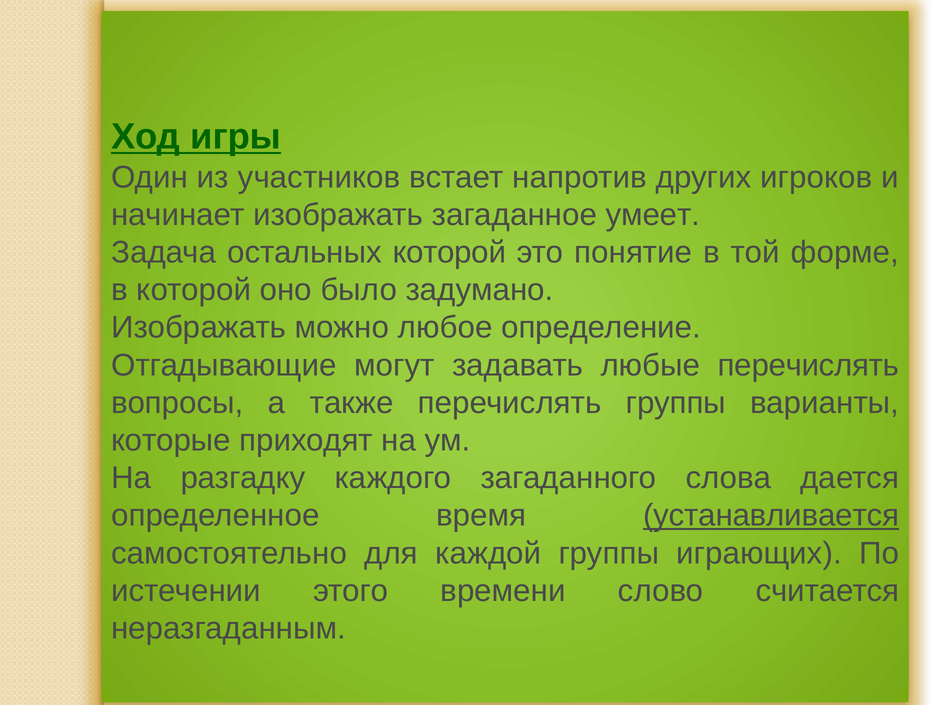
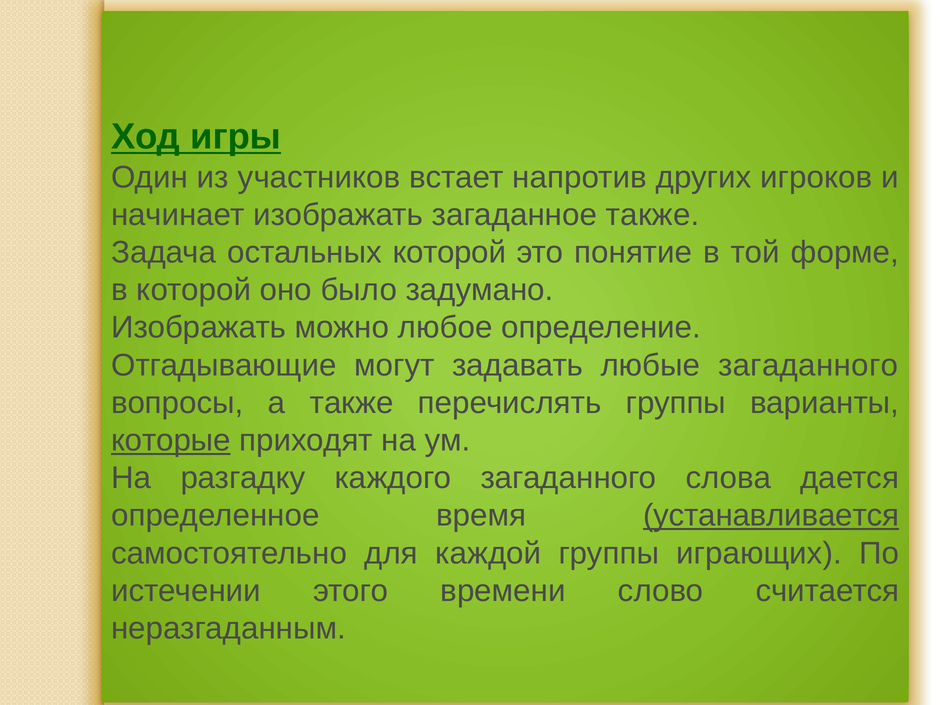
загаданное умеет: умеет -> также (653, 215)
любые перечислять: перечислять -> загаданного (808, 365)
которые underline: none -> present (171, 440)
